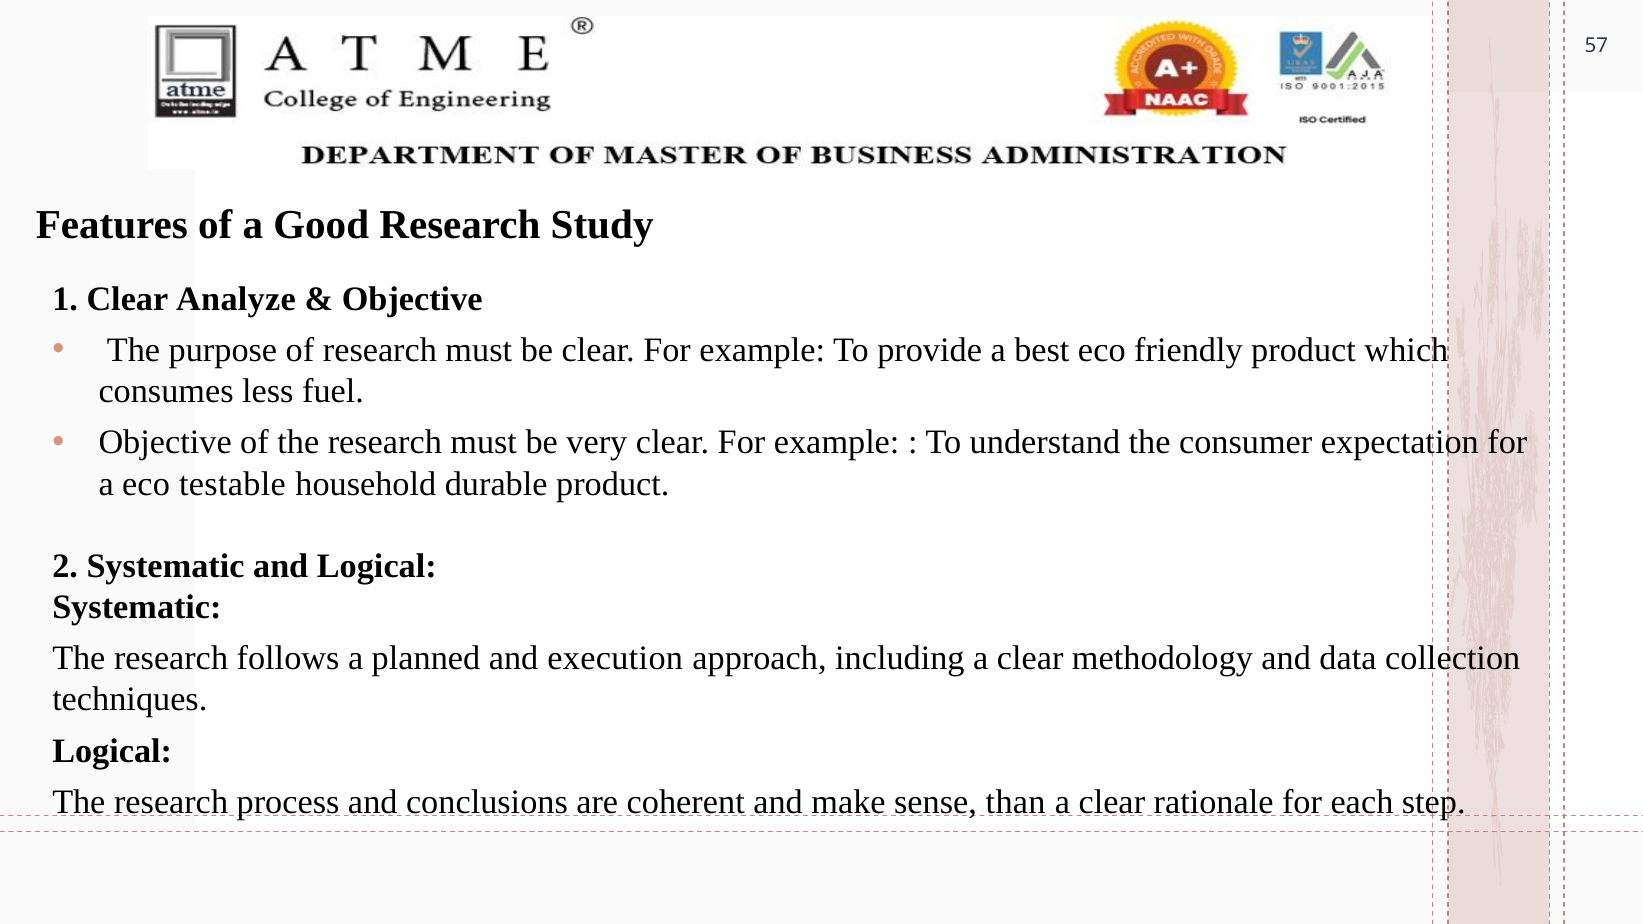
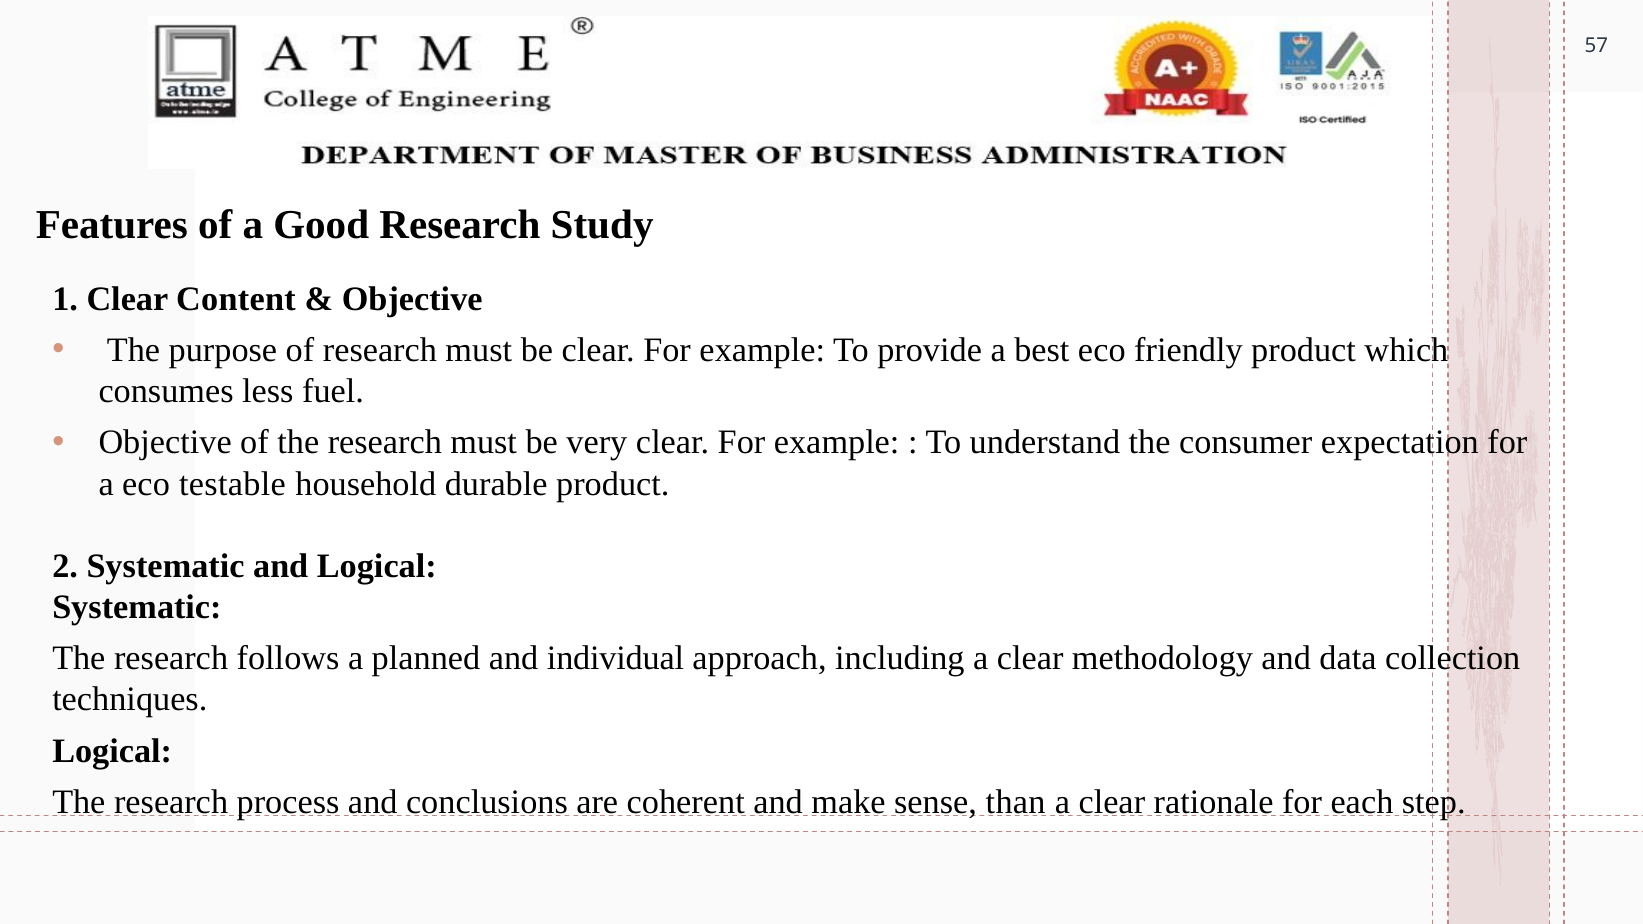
Analyze: Analyze -> Content (236, 299)
execution: execution -> individual (616, 658)
